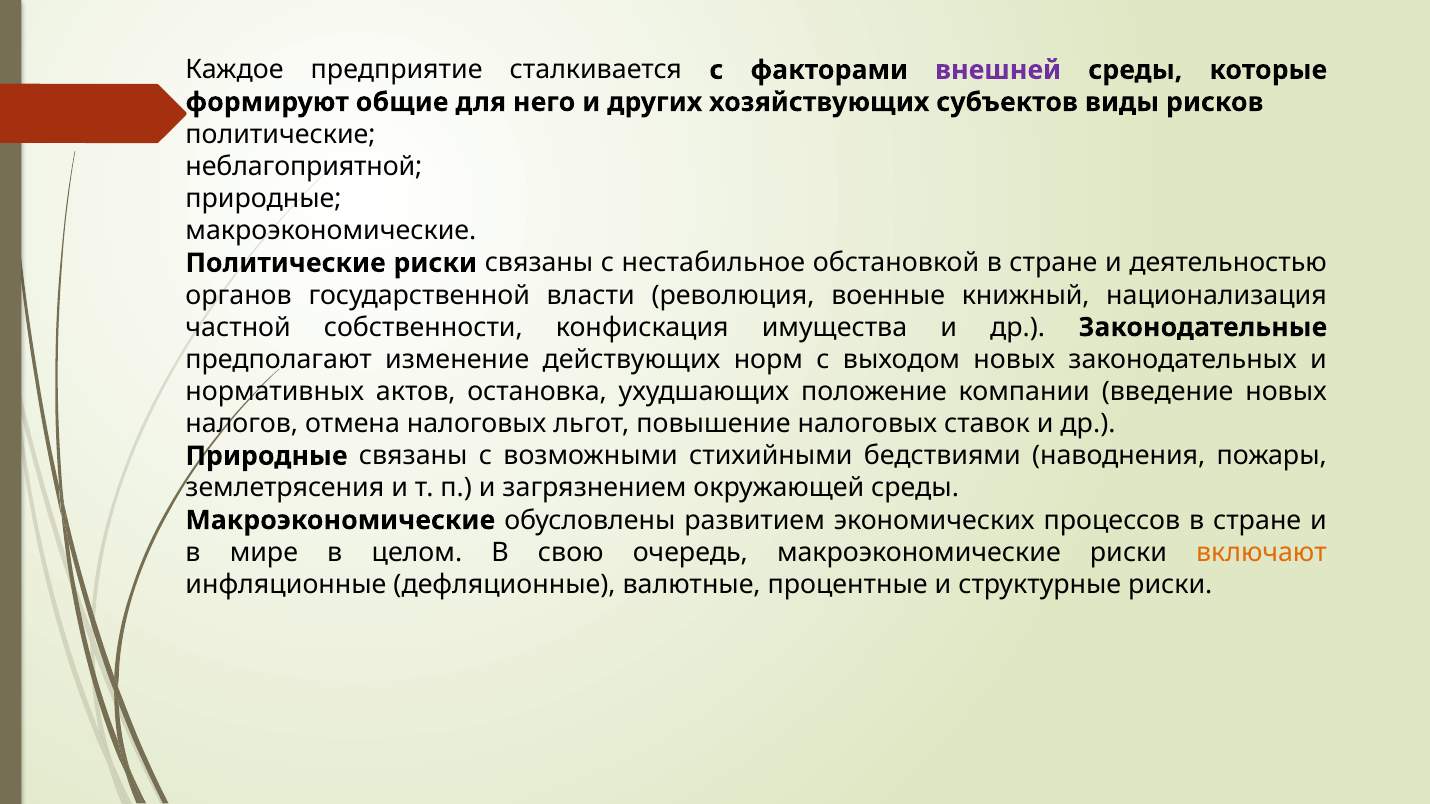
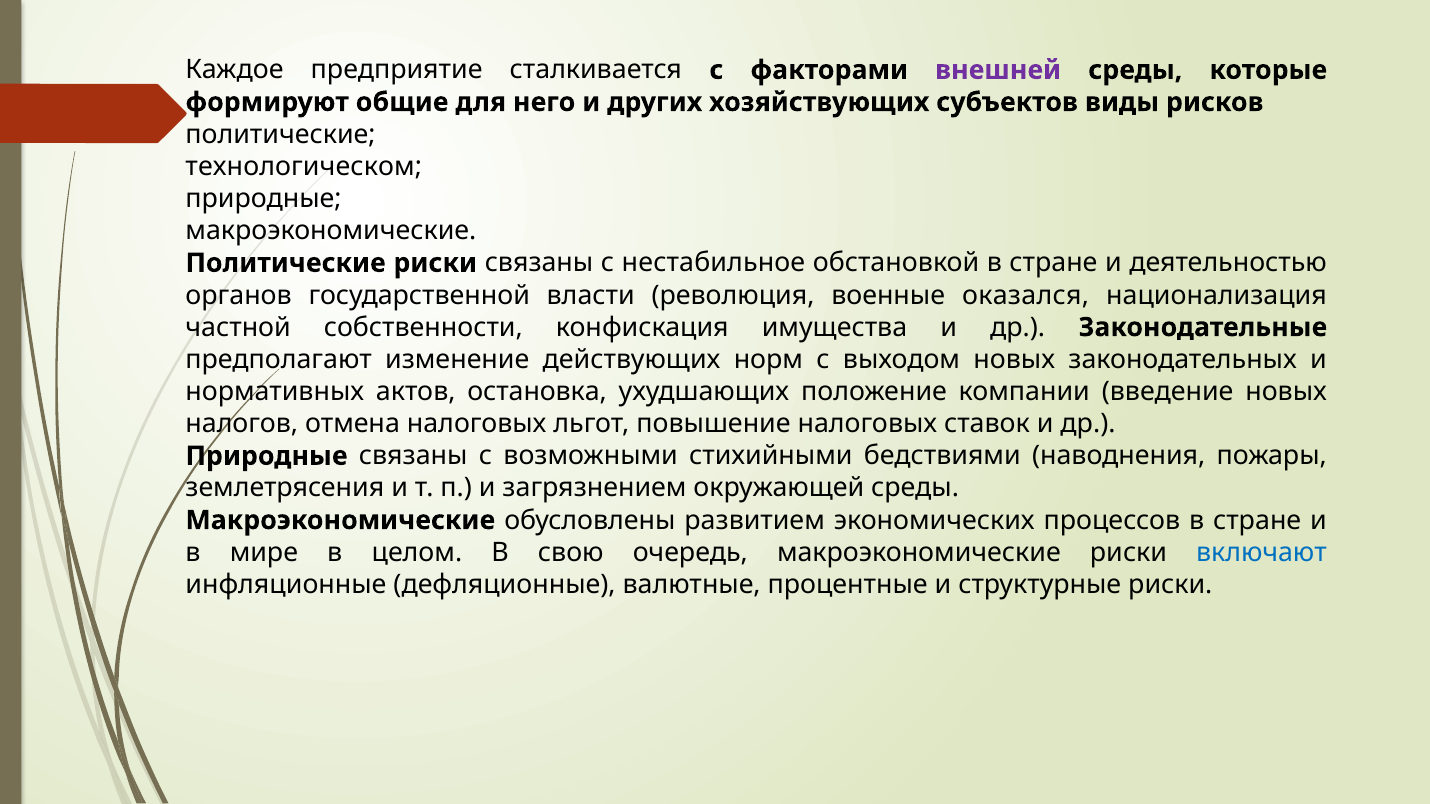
неблагоприятной: неблагоприятной -> технологическом (304, 167)
книжный: книжный -> оказался (1026, 295)
включают colour: orange -> blue (1261, 553)
